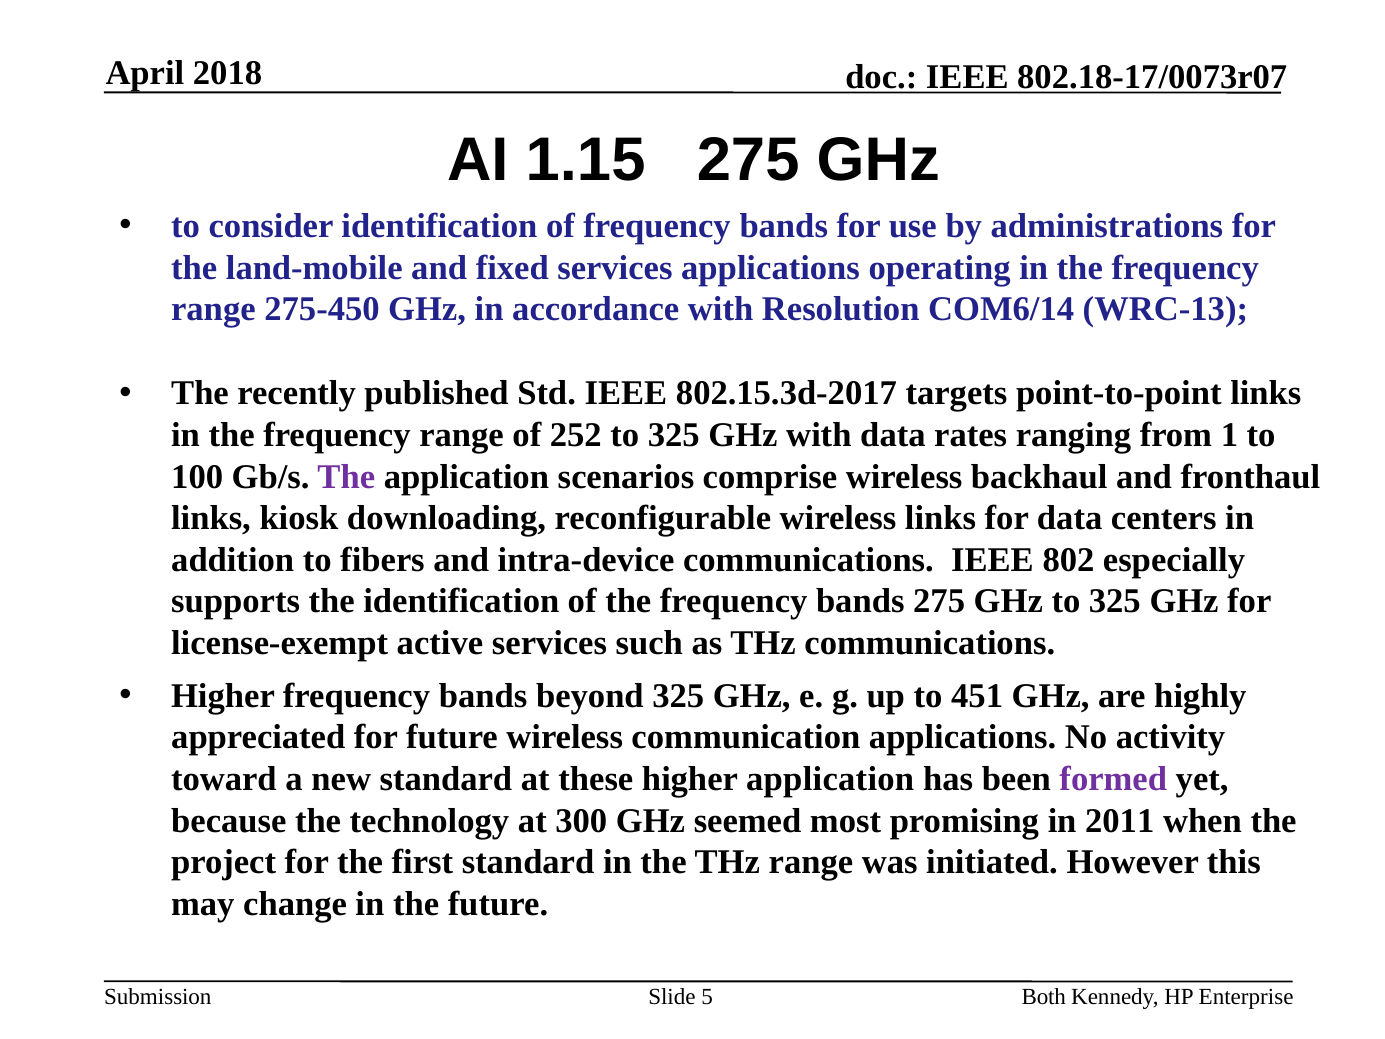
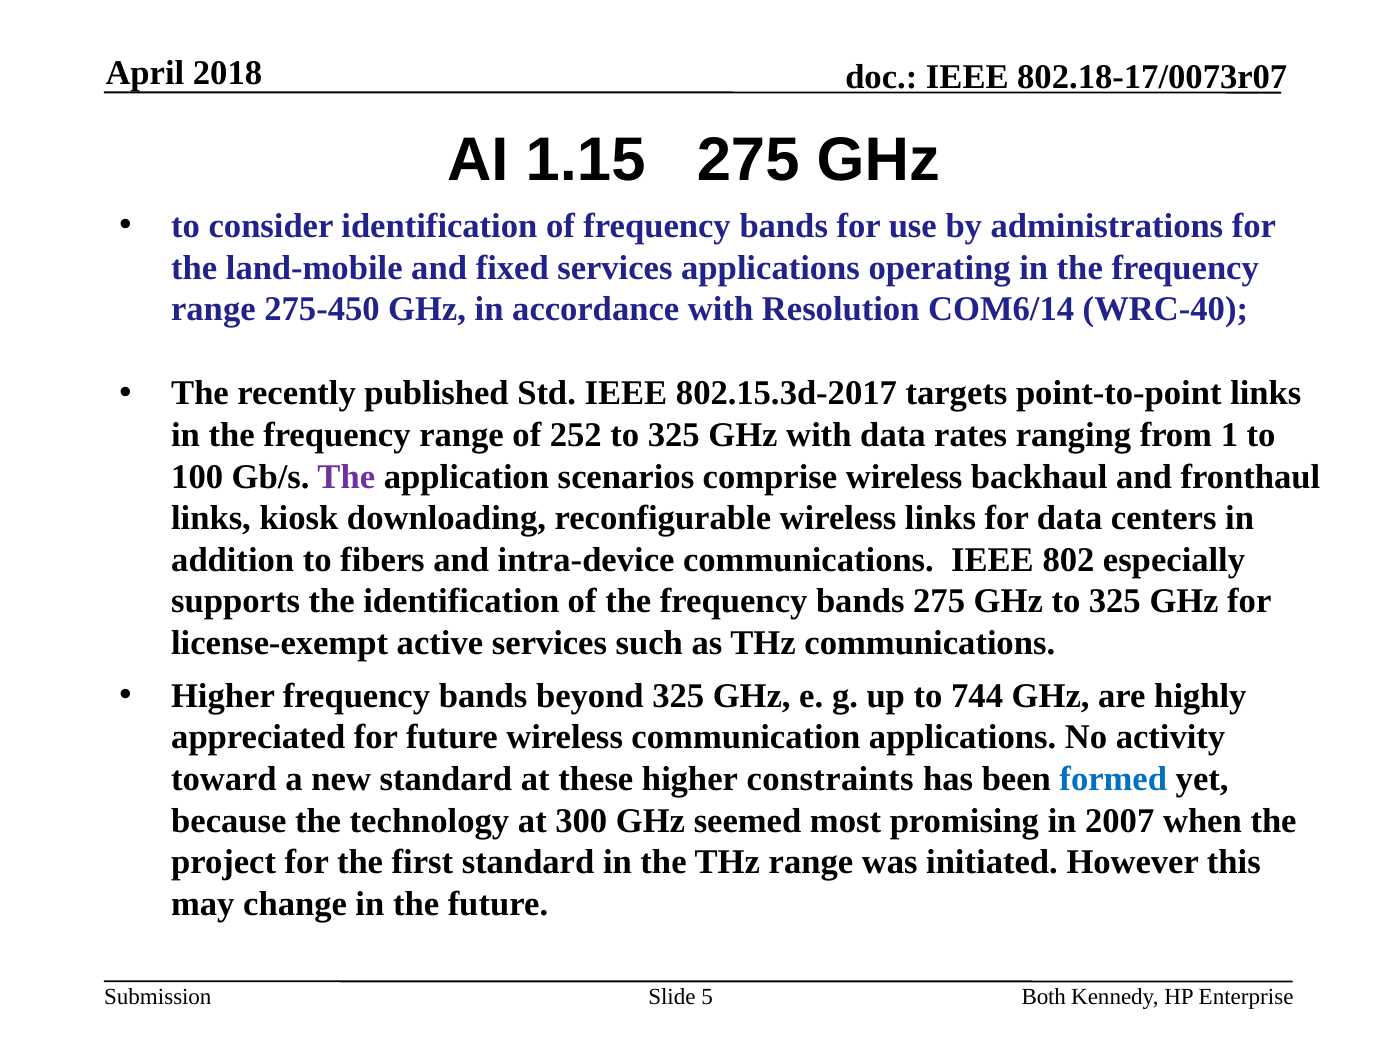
WRC-13: WRC-13 -> WRC-40 (1165, 309)
451: 451 -> 744 (977, 696)
higher application: application -> constraints (830, 779)
formed colour: purple -> blue (1113, 779)
2011: 2011 -> 2007 (1120, 820)
